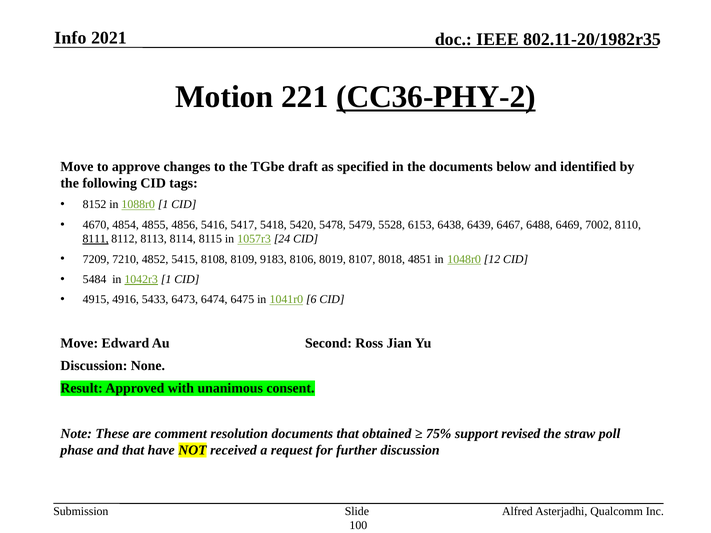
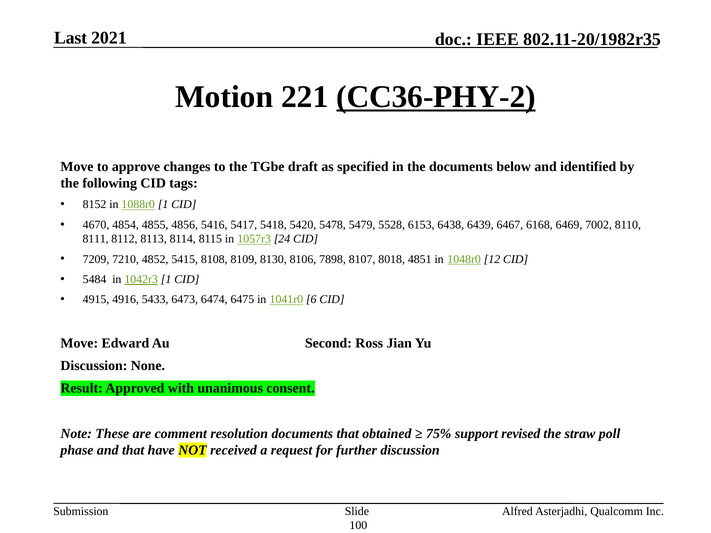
Info: Info -> Last (71, 38)
6488: 6488 -> 6168 (539, 225)
8111 underline: present -> none (96, 239)
9183: 9183 -> 8130 (273, 259)
8019: 8019 -> 7898 (333, 259)
